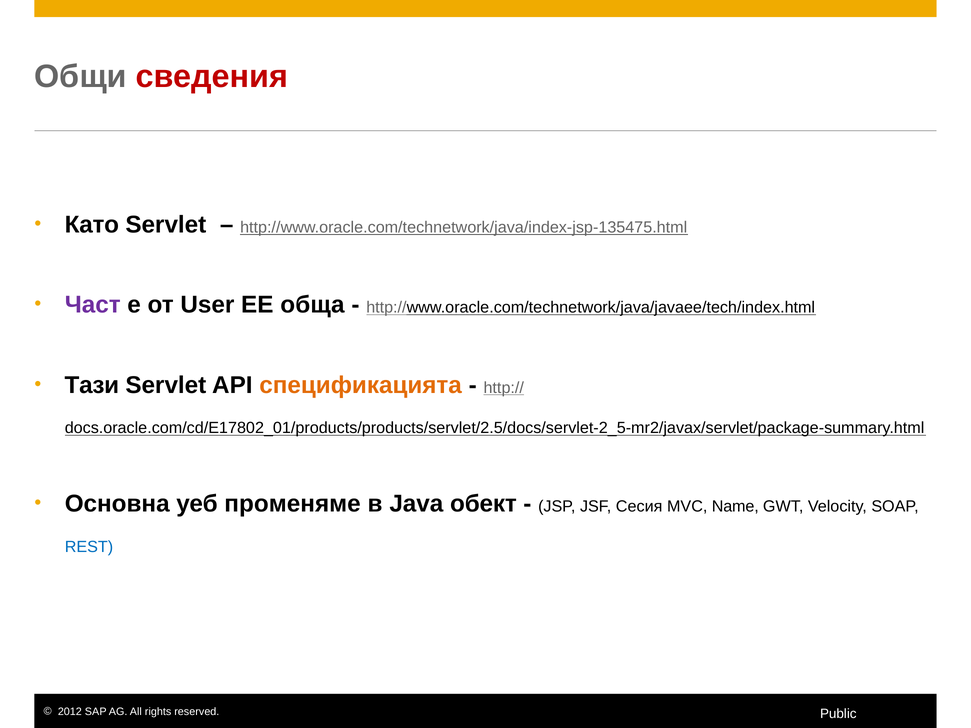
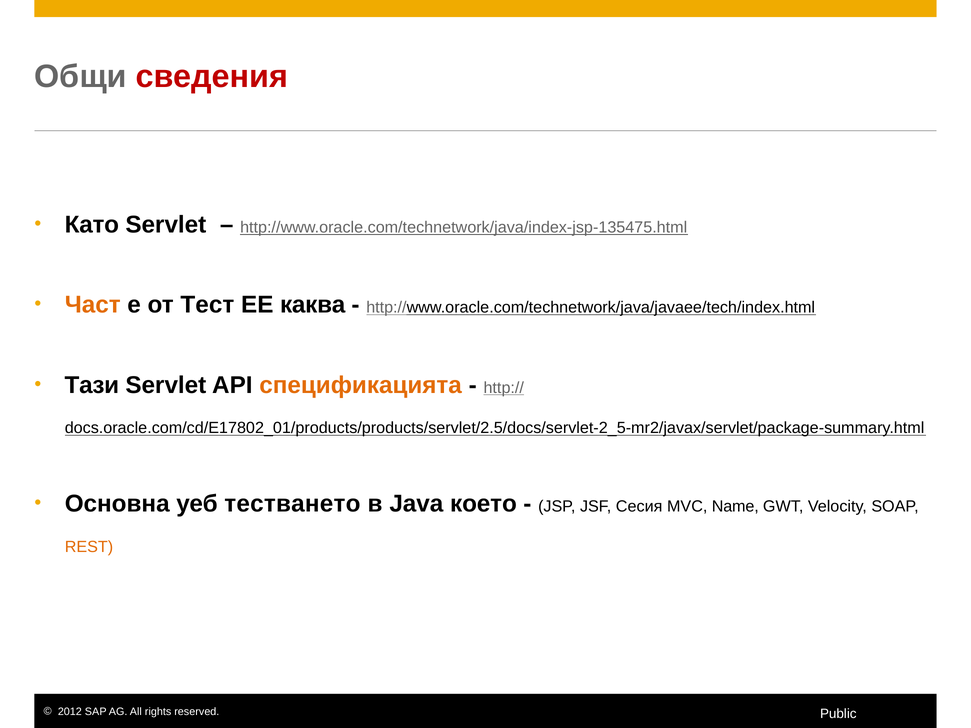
Част colour: purple -> orange (93, 305)
User: User -> Тест (207, 305)
обща: обща -> каква (313, 305)
променяме: променяме -> тестването (292, 504)
обект: обект -> което (483, 504)
REST colour: blue -> orange (89, 547)
